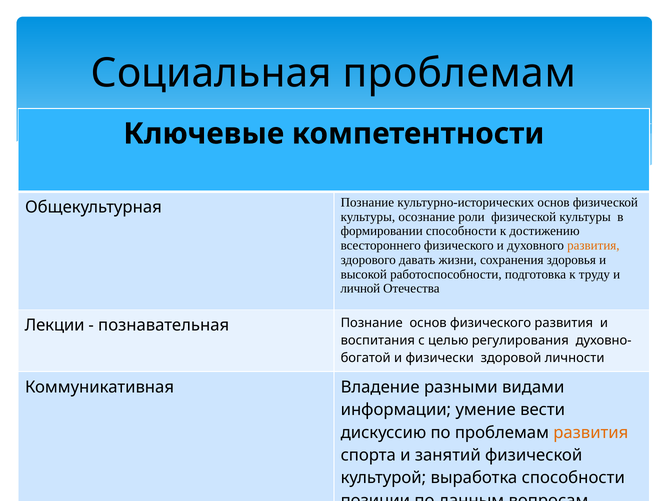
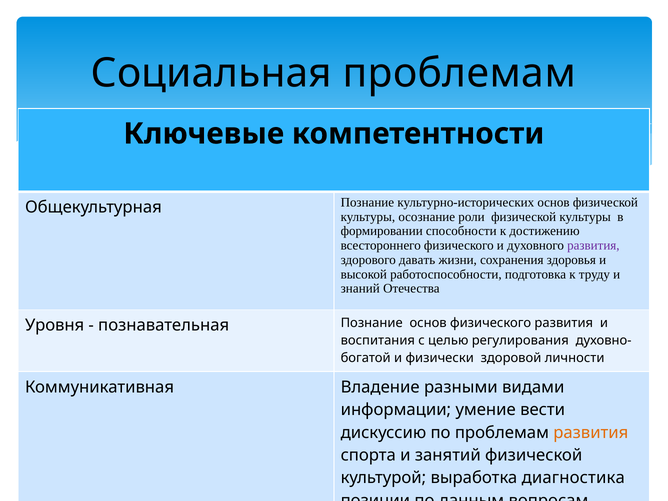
развития colour: orange -> purple (593, 246)
личной: личной -> знаний (360, 289)
Лекции: Лекции -> Уровня (55, 325)
выработка способности: способности -> диагностика (573, 478)
